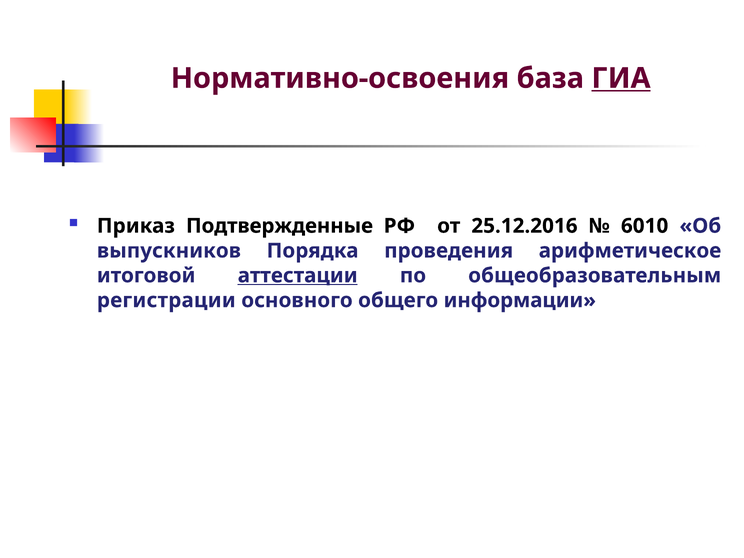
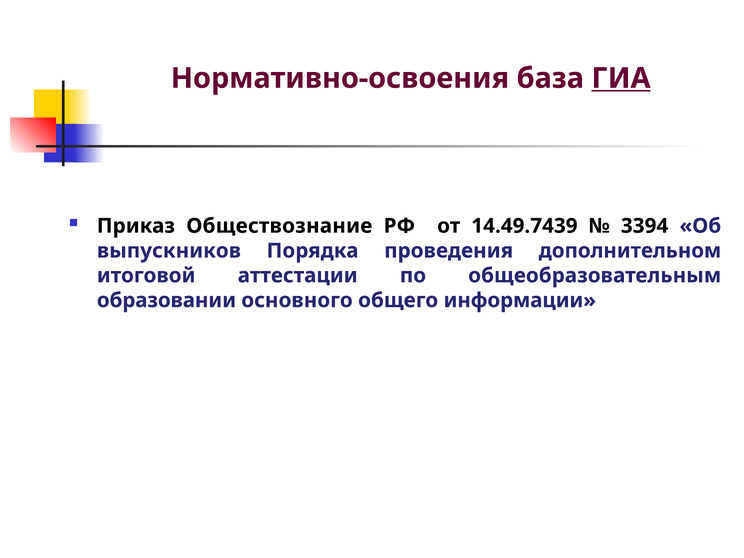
Подтвержденные: Подтвержденные -> Обществознание (279, 226)
25.12.2016: 25.12.2016 -> 14.49.7439 (524, 226)
6010: 6010 -> 3394 (645, 226)
арифметическое: арифметическое -> дополнительном (630, 251)
аттестации underline: present -> none (298, 276)
регистрации: регистрации -> образовании (166, 300)
